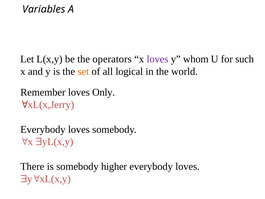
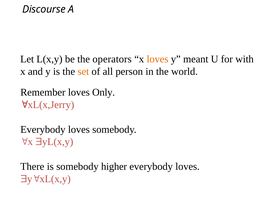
Variables: Variables -> Discourse (44, 9)
loves colour: purple -> orange (158, 59)
whom: whom -> meant (196, 59)
such: such -> with (245, 59)
logical: logical -> person (129, 71)
